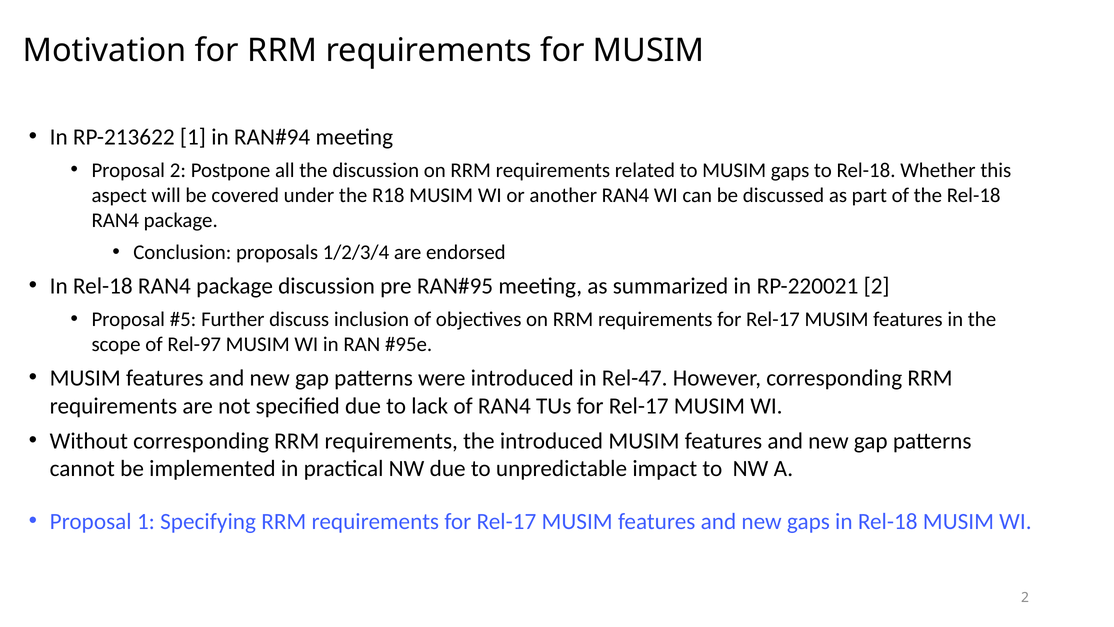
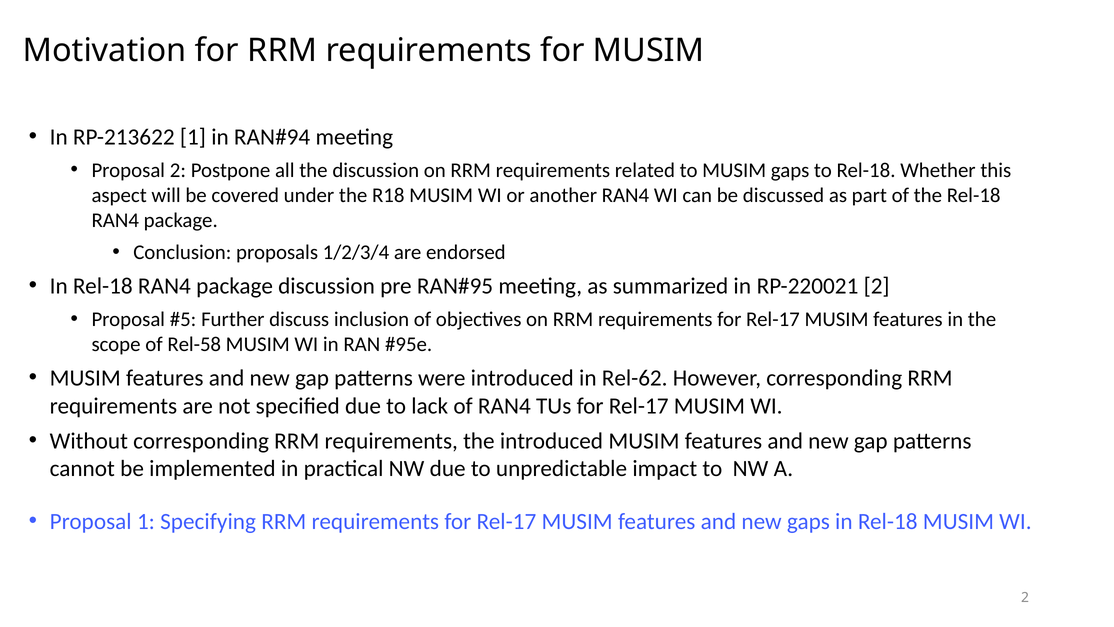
Rel-97: Rel-97 -> Rel-58 (194, 344)
Rel-47: Rel-47 -> Rel-62 (635, 378)
